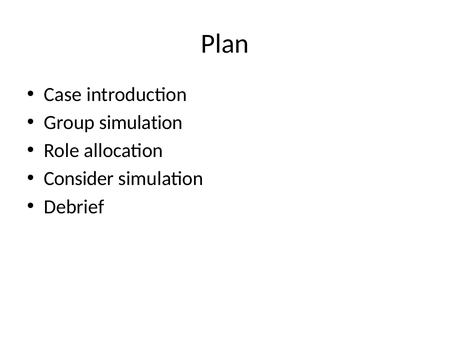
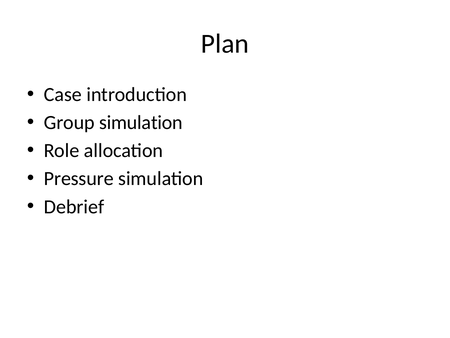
Consider: Consider -> Pressure (79, 178)
